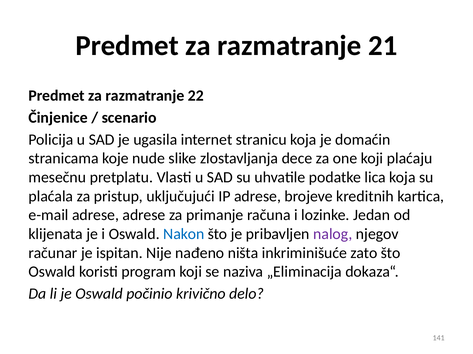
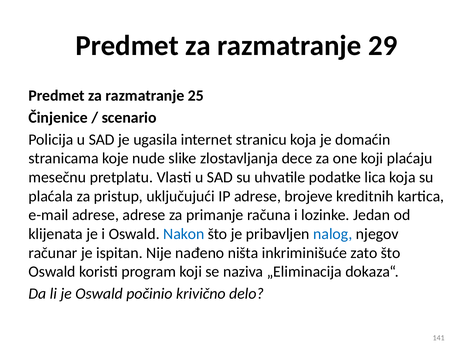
21: 21 -> 29 (383, 46)
22: 22 -> 25 (196, 96)
nalog colour: purple -> blue (333, 234)
